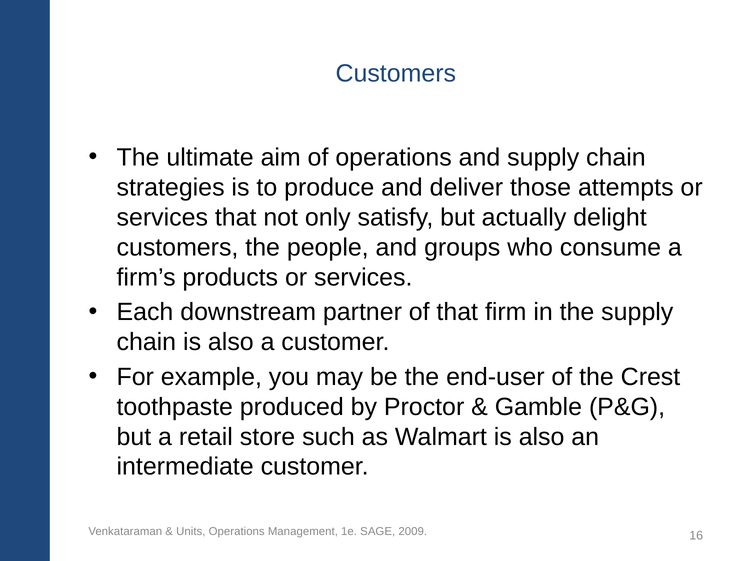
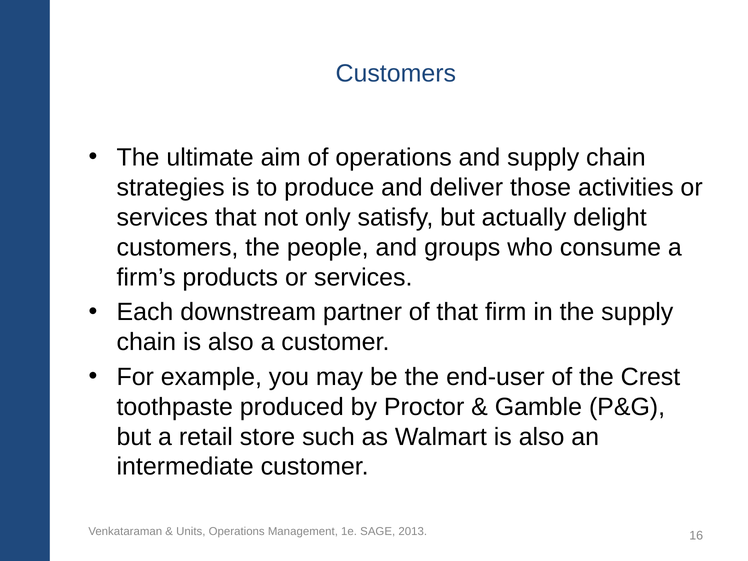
attempts: attempts -> activities (626, 188)
2009: 2009 -> 2013 (413, 531)
